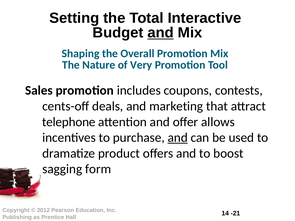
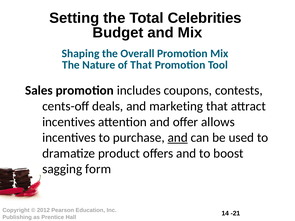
Interactive: Interactive -> Celebrities (205, 18)
and underline: present -> none (161, 33)
of Very: Very -> That (141, 65)
telephone: telephone -> incentives (69, 122)
